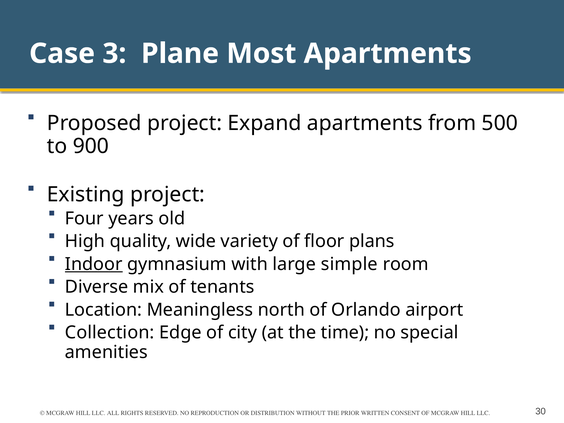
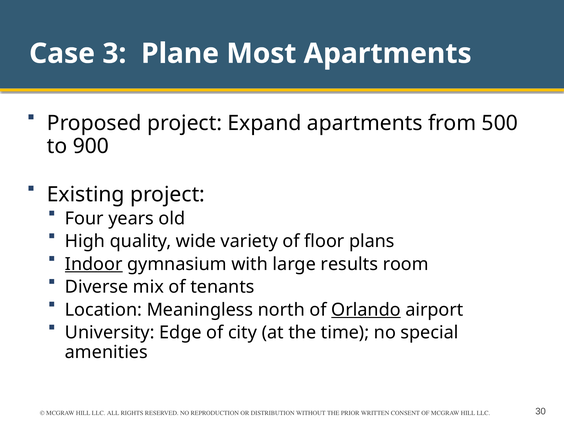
simple: simple -> results (349, 264)
Orlando underline: none -> present (366, 310)
Collection: Collection -> University (110, 333)
